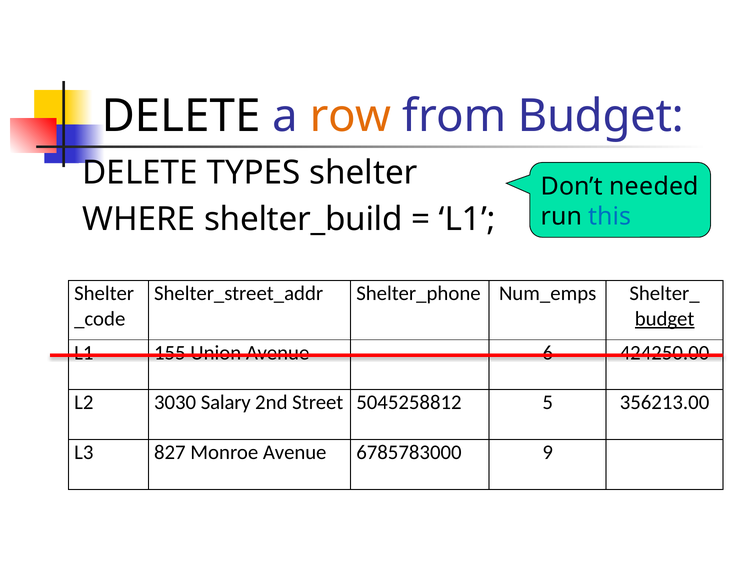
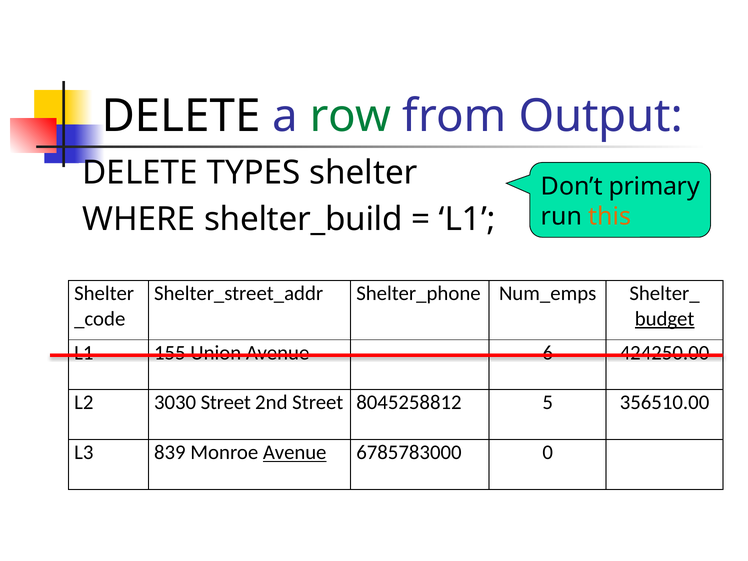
row colour: orange -> green (351, 116)
from Budget: Budget -> Output (601, 116)
needed: needed -> primary (654, 187)
this colour: blue -> orange (610, 216)
3030 Salary: Salary -> Street (226, 403)
5045258812: 5045258812 -> 8045258812 (409, 403)
356213.00: 356213.00 -> 356510.00 (665, 403)
827: 827 -> 839 (170, 452)
Avenue underline: none -> present (295, 452)
9: 9 -> 0 (548, 452)
